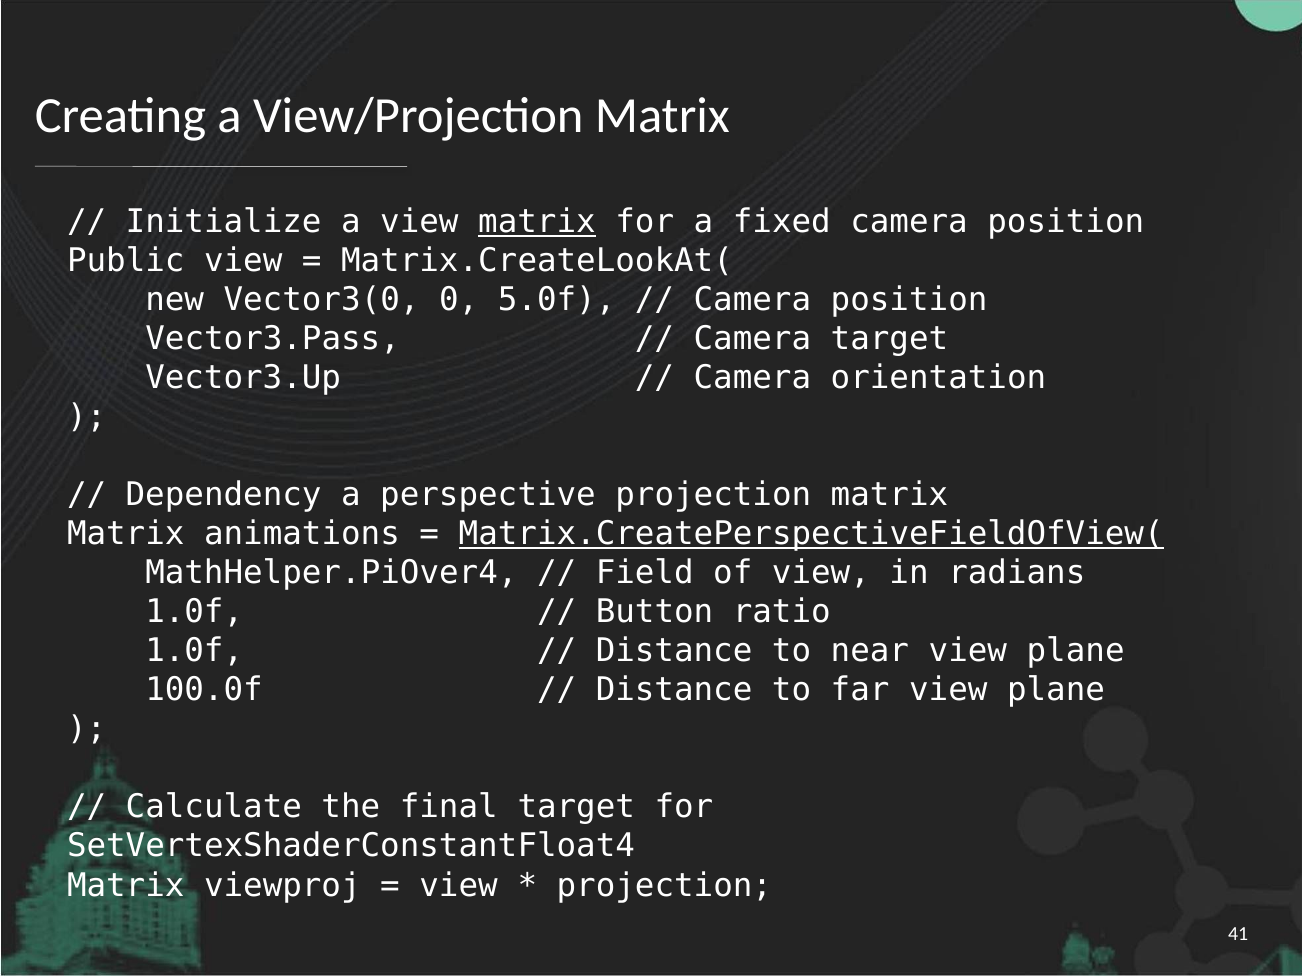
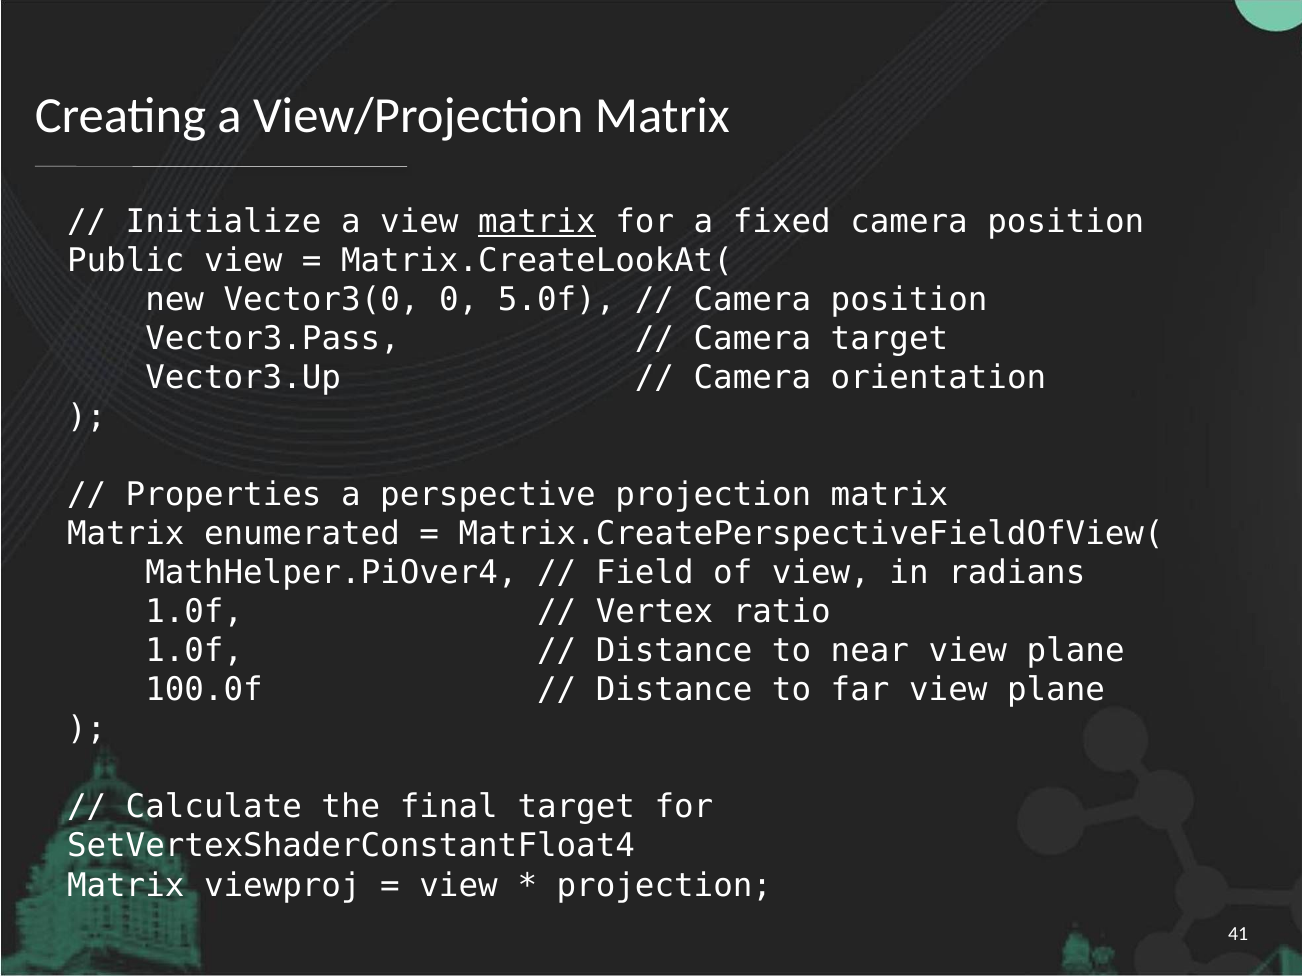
Dependency: Dependency -> Properties (224, 495)
animations: animations -> enumerated (302, 534)
Matrix.CreatePerspectiveFieldOfView( underline: present -> none (811, 534)
Button: Button -> Vertex (655, 612)
